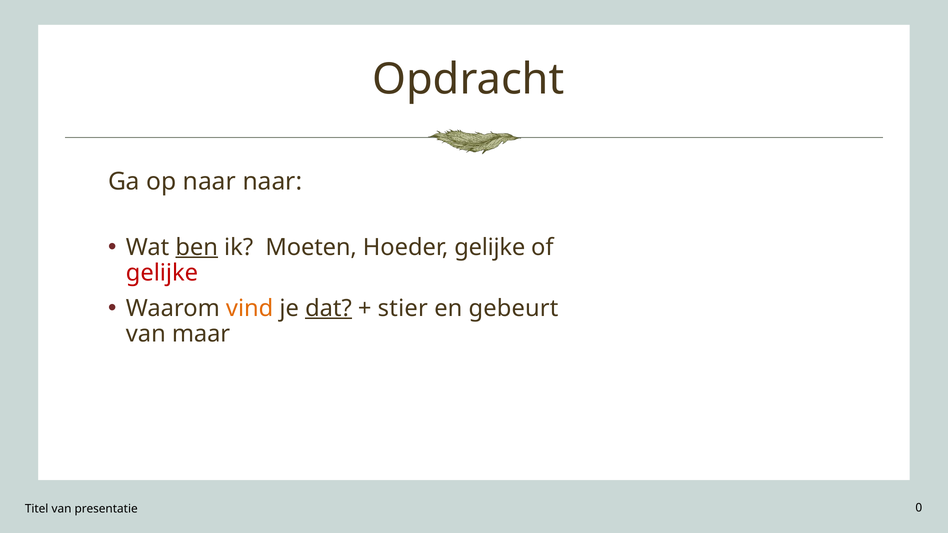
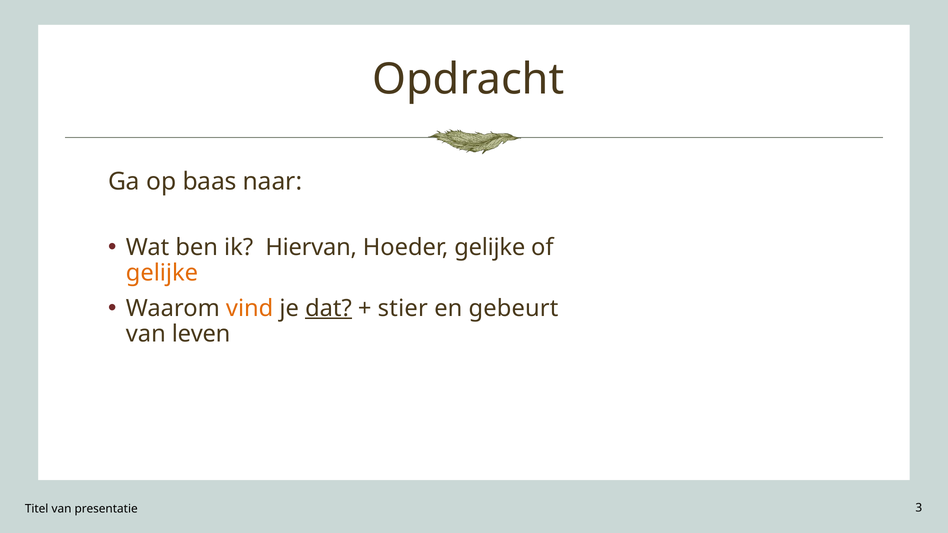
op naar: naar -> baas (210, 182)
ben underline: present -> none (197, 247)
Moeten: Moeten -> Hiervan (311, 247)
gelijke colour: red -> orange (162, 273)
maar: maar -> leven (201, 334)
0: 0 -> 3 (919, 508)
